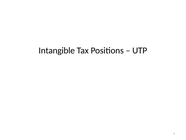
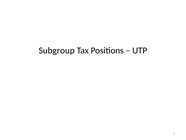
Intangible: Intangible -> Subgroup (57, 50)
